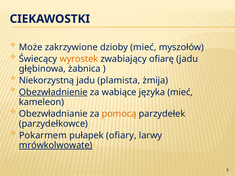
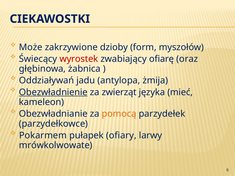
dzioby mieć: mieć -> form (143, 47)
wyrostek colour: orange -> red (79, 59)
ofiarę jadu: jadu -> oraz (187, 59)
Niekorzystną: Niekorzystną -> Oddziaływań (46, 81)
plamista: plamista -> antylopa (119, 81)
wabiące: wabiące -> zwierząt (119, 92)
mrówkolwowate underline: present -> none (56, 145)
